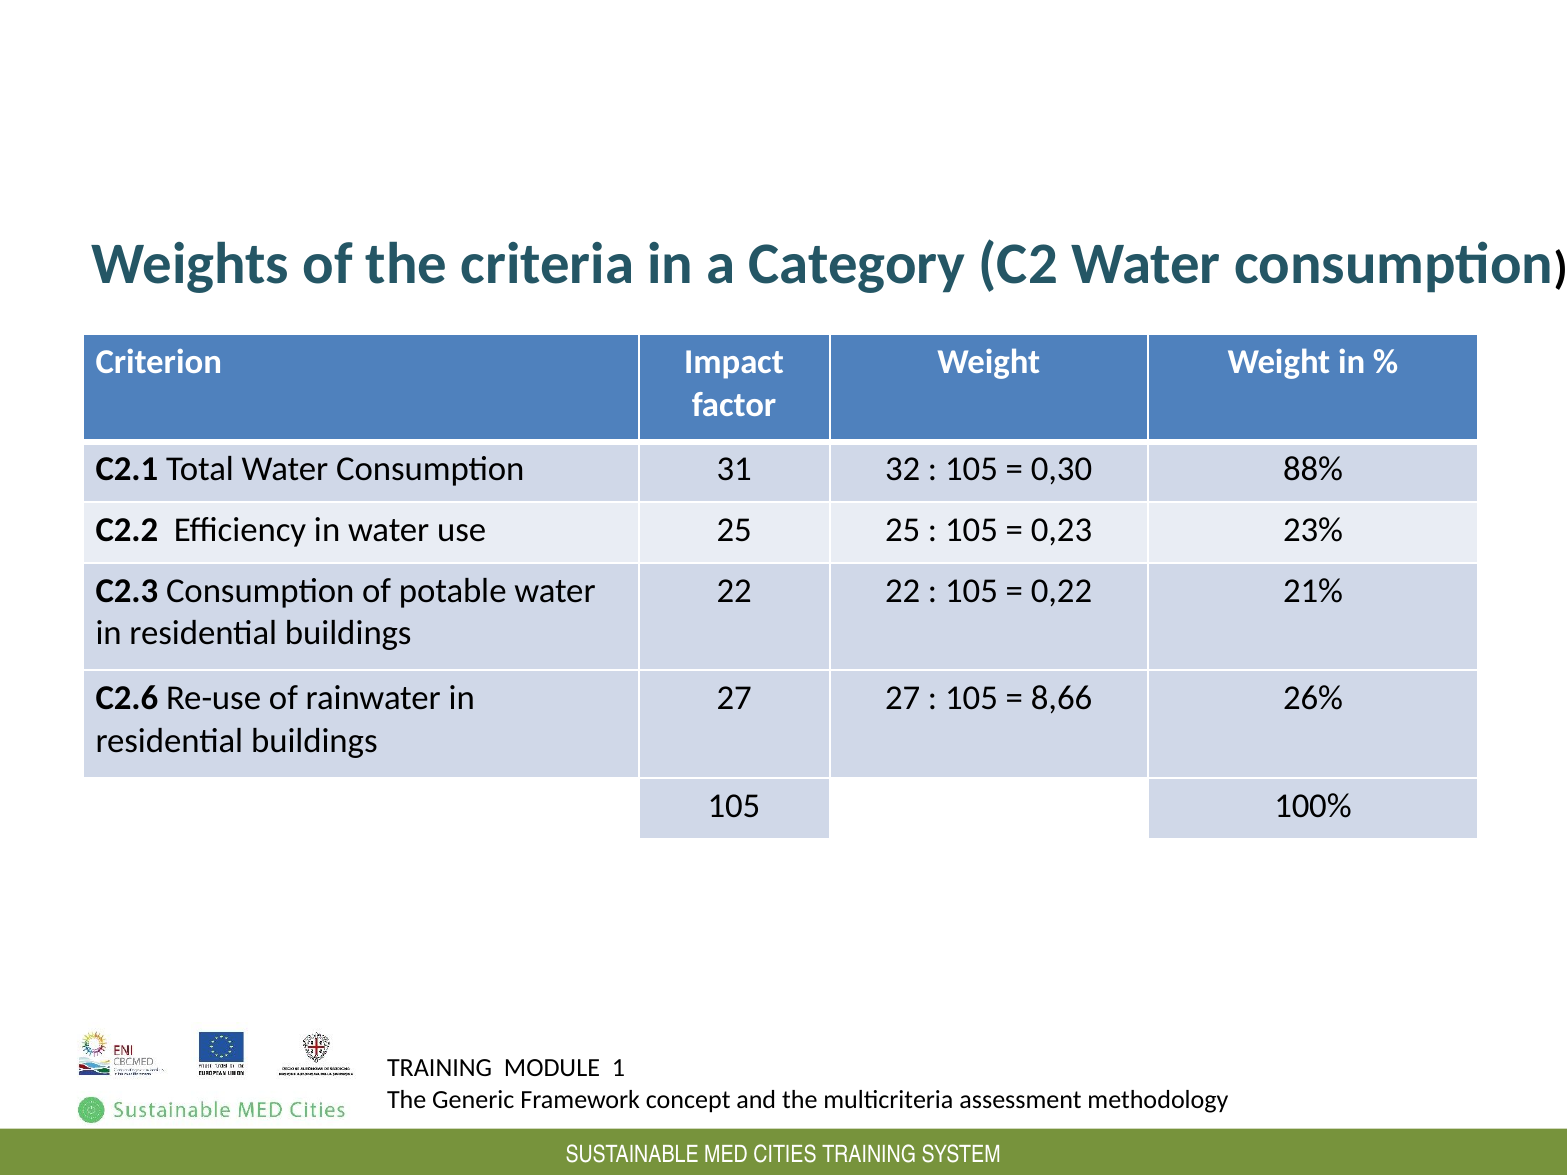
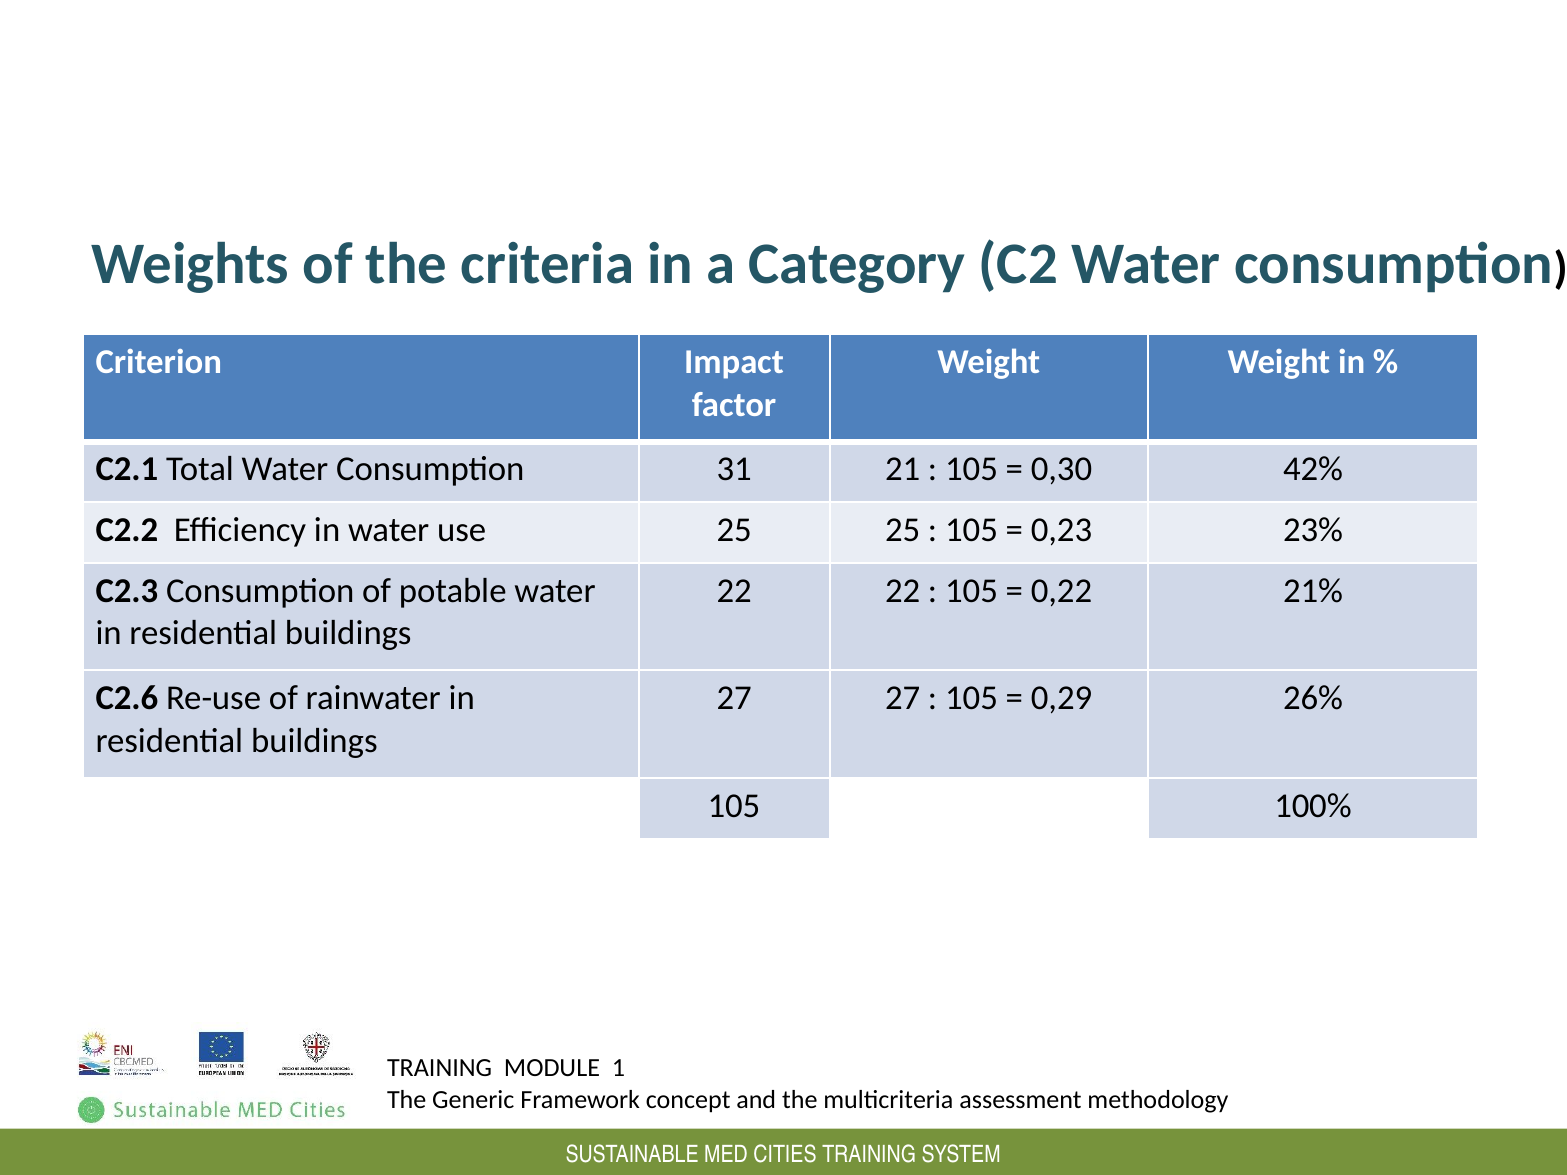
32: 32 -> 21 (903, 470)
88%: 88% -> 42% (1313, 470)
8,66: 8,66 -> 0,29 (1062, 698)
